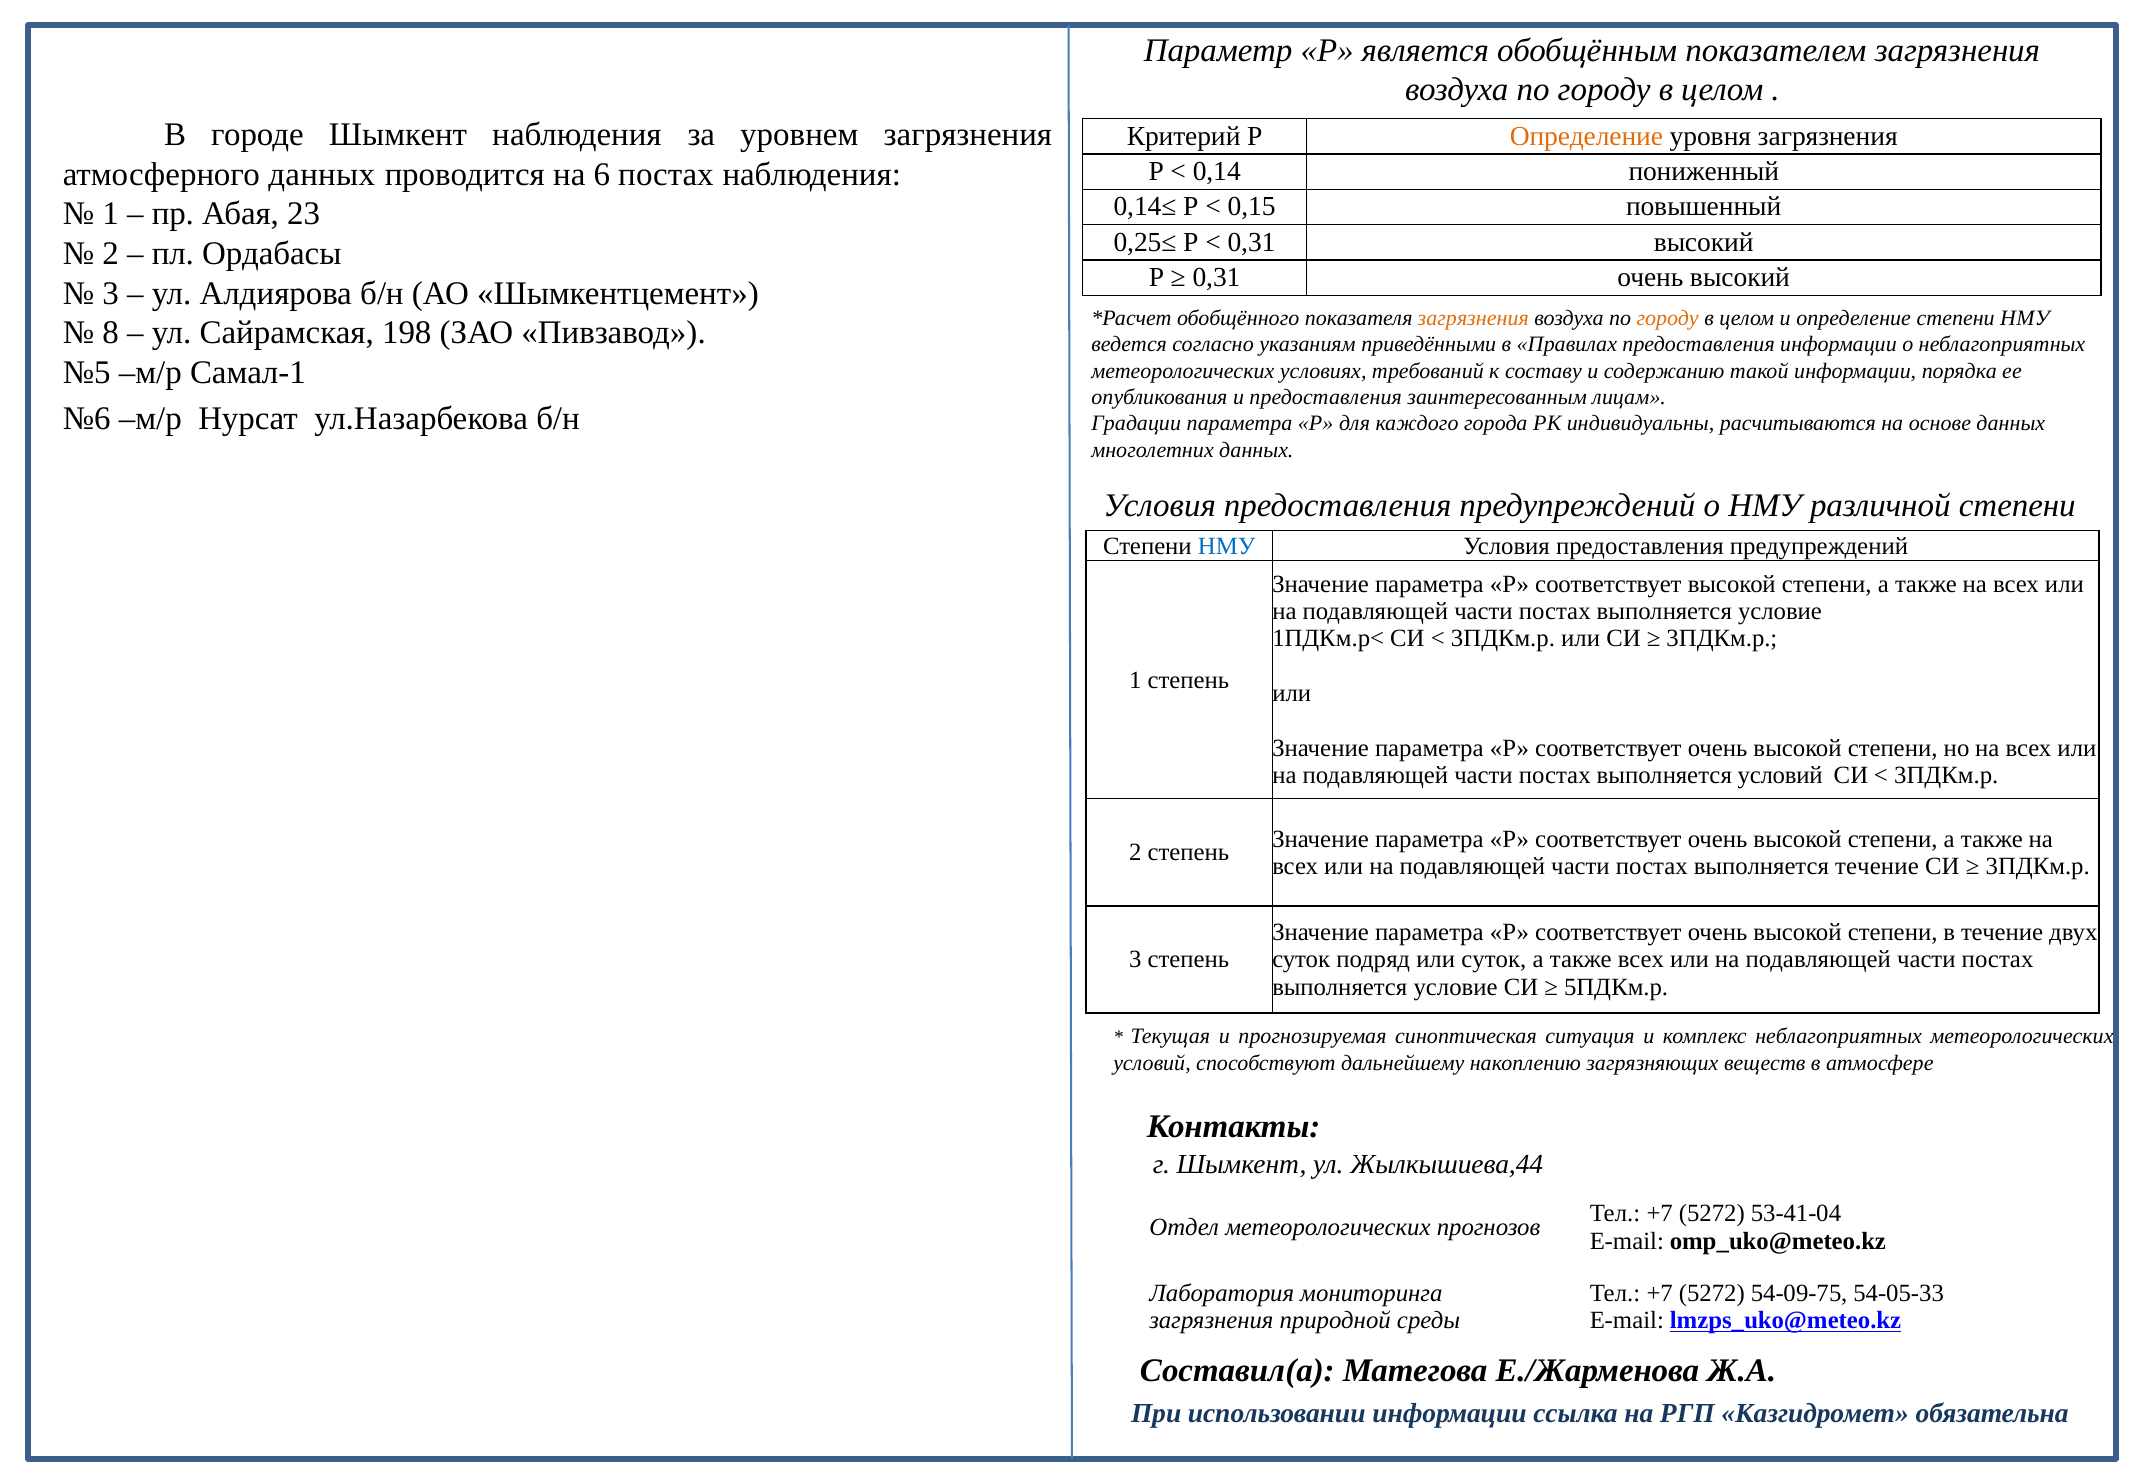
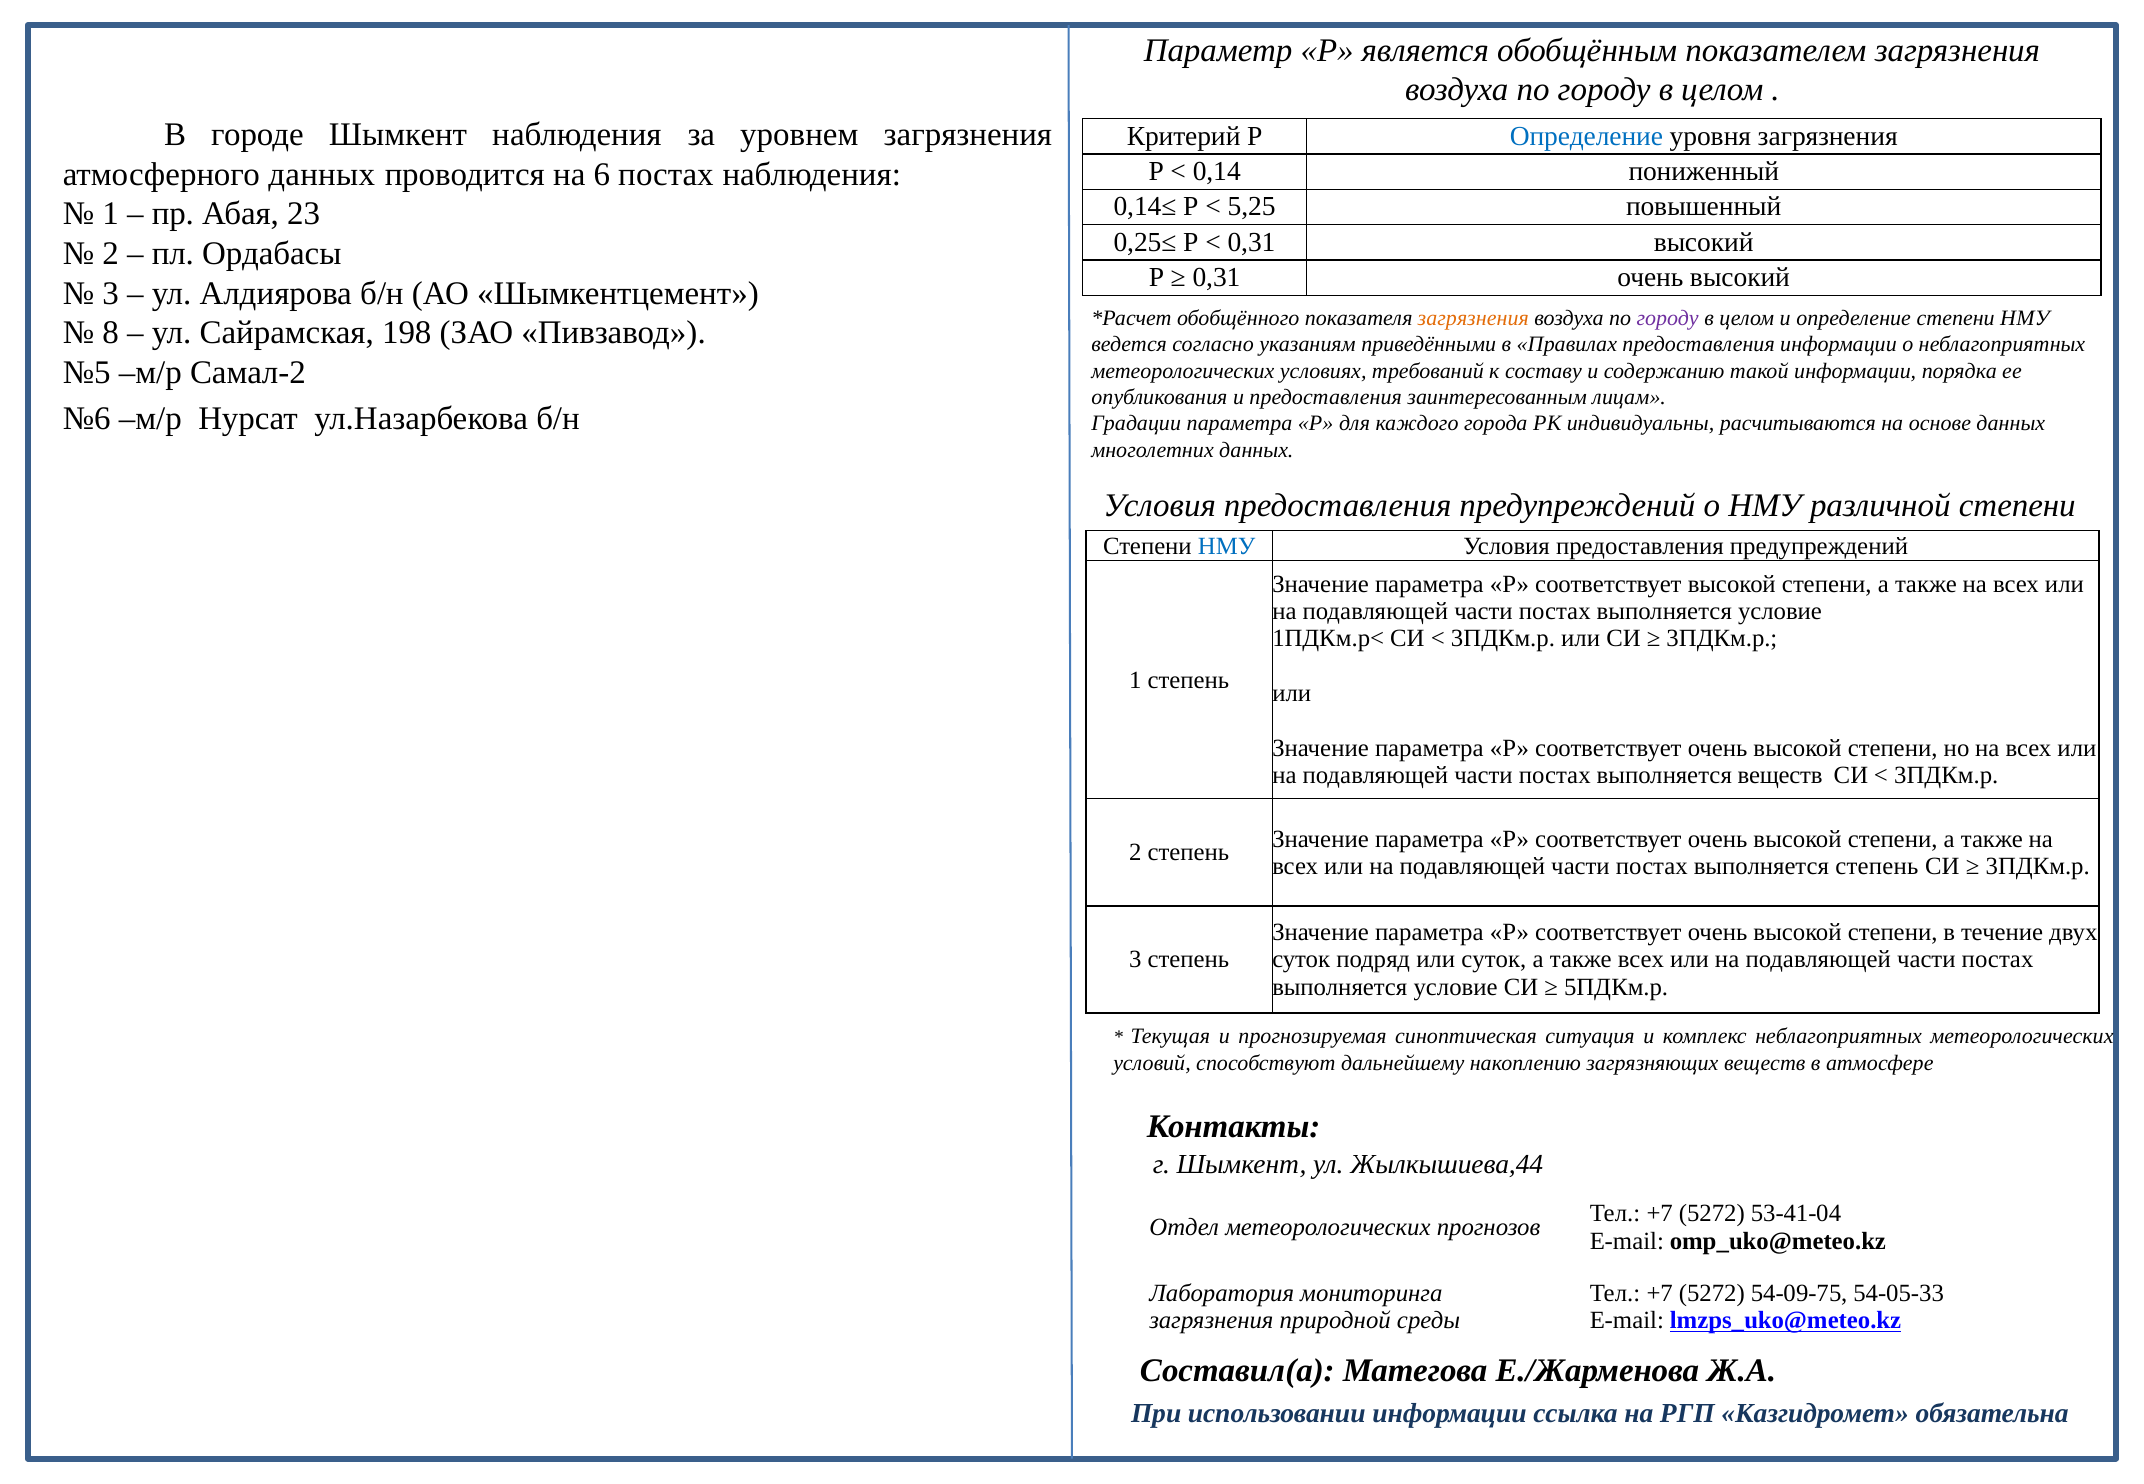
Определение colour: orange -> blue (1586, 136)
0,15: 0,15 -> 5,25 (1252, 207)
городу colour: orange -> purple (1668, 318)
Самал-1: Самал-1 -> Самал-2 (248, 372)
выполняется условий: условий -> веществ (1780, 776)
выполняется течение: течение -> степень (1877, 866)
